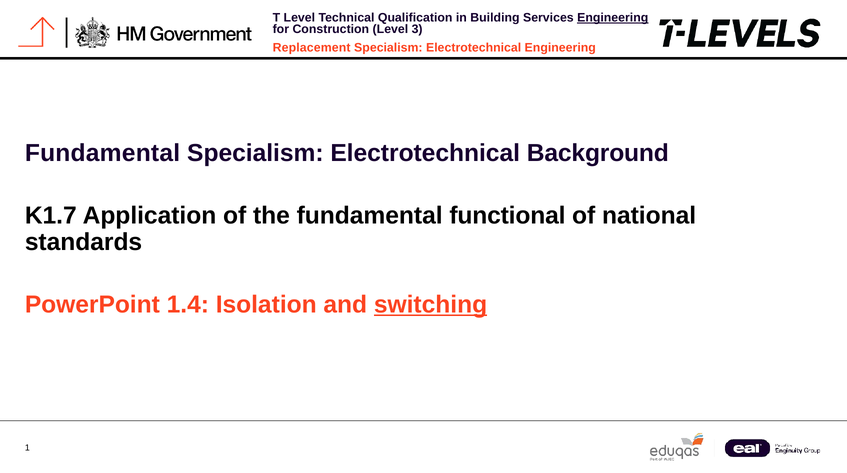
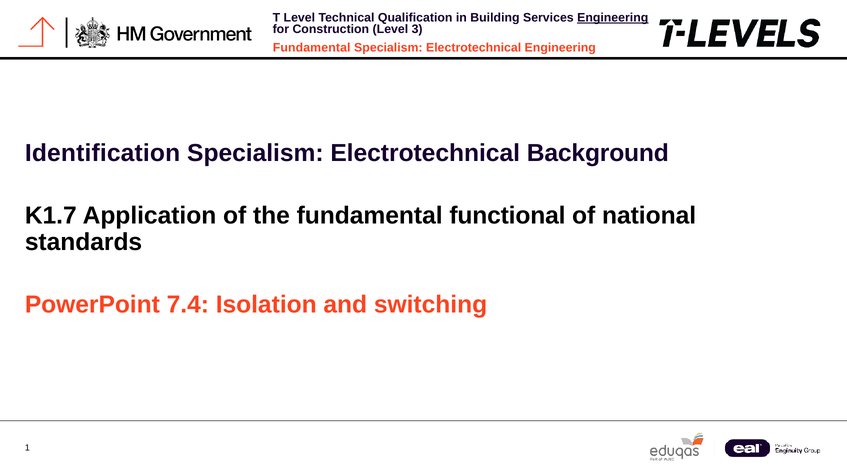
Replacement: Replacement -> Fundamental (312, 48)
Fundamental: Fundamental -> Identification (103, 153)
1.4: 1.4 -> 7.4 (188, 305)
switching underline: present -> none (431, 305)
